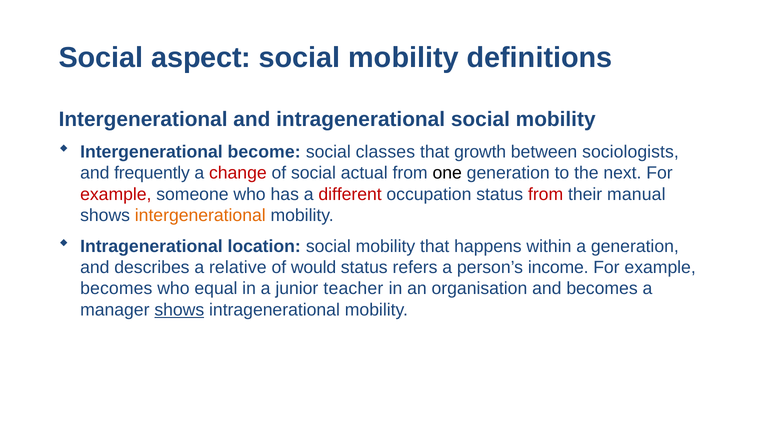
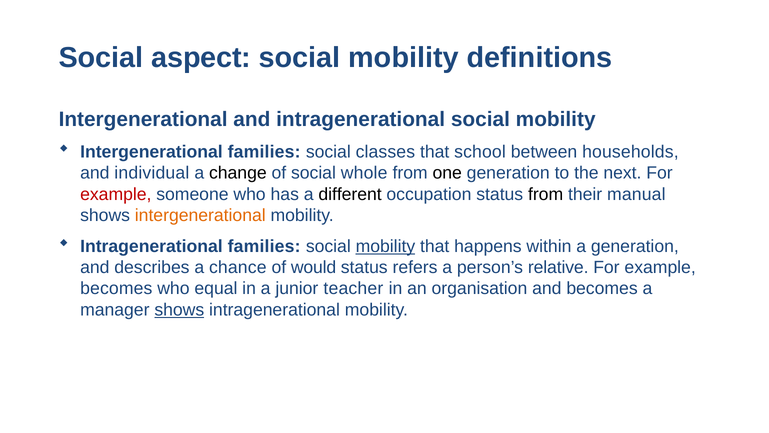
Intergenerational become: become -> families (264, 152)
growth: growth -> school (480, 152)
sociologists: sociologists -> households (630, 152)
frequently: frequently -> individual (152, 173)
change colour: red -> black (238, 173)
actual: actual -> whole (364, 173)
different colour: red -> black (350, 194)
from colour: red -> black (546, 194)
Intragenerational location: location -> families (264, 246)
mobility underline: none -> present (385, 246)
relative: relative -> chance (238, 267)
income: income -> relative (558, 267)
